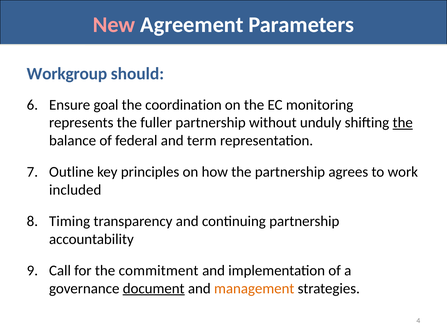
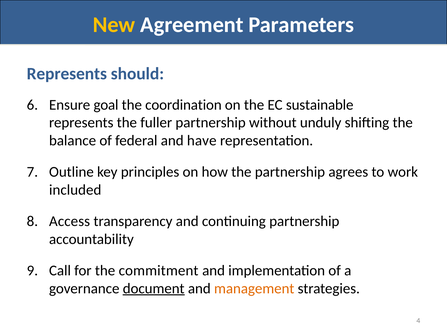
New colour: pink -> yellow (114, 25)
Workgroup: Workgroup -> Represents (67, 73)
monitoring: monitoring -> sustainable (320, 105)
the underline: present -> none (403, 122)
term: term -> have (202, 140)
Timing: Timing -> Access (70, 221)
